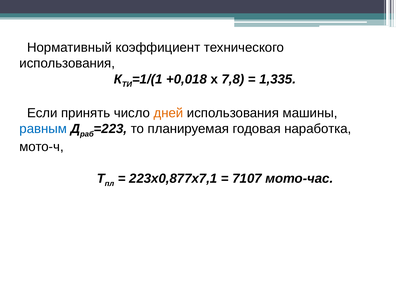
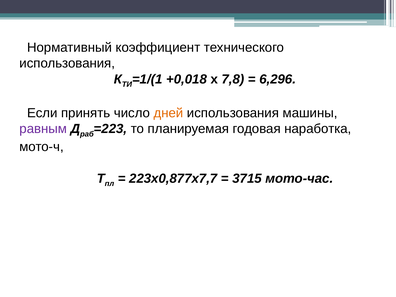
1,335: 1,335 -> 6,296 (278, 79)
равным colour: blue -> purple (43, 129)
223х0,877х7,1: 223х0,877х7,1 -> 223х0,877х7,7 (173, 179)
7107: 7107 -> 3715 (247, 179)
